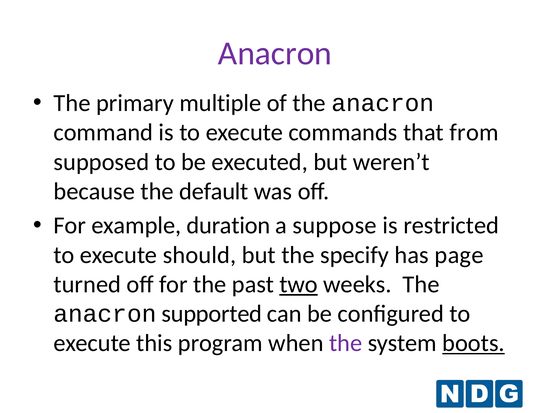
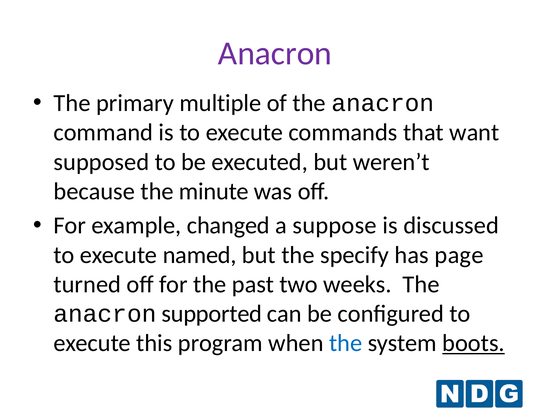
from: from -> want (474, 132)
default: default -> minute (214, 191)
duration: duration -> changed (228, 225)
restricted: restricted -> discussed (451, 225)
should: should -> named (200, 255)
two underline: present -> none (299, 284)
the colour: purple -> blue (346, 343)
